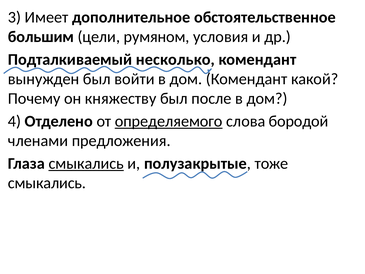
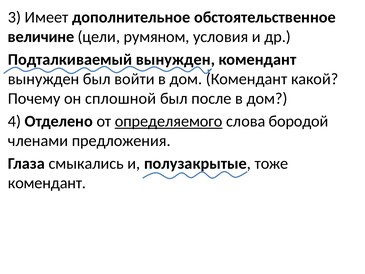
большим: большим -> величине (41, 37)
Подталкиваемый несколько: несколько -> вынужден (175, 60)
княжеству: княжеству -> сплошной (121, 98)
смыкались underline: present -> none (86, 163)
смыкались: смыкались -> комендант (47, 183)
